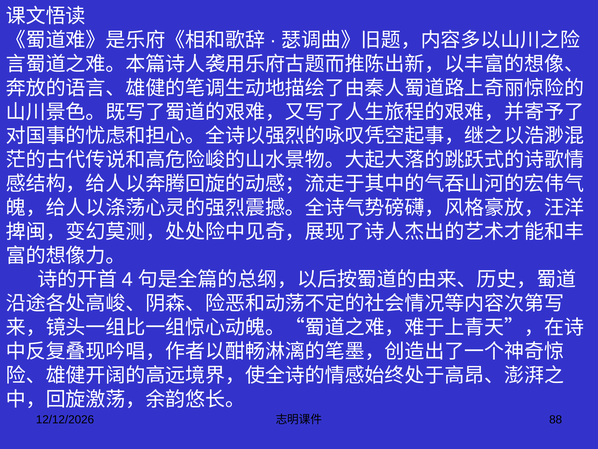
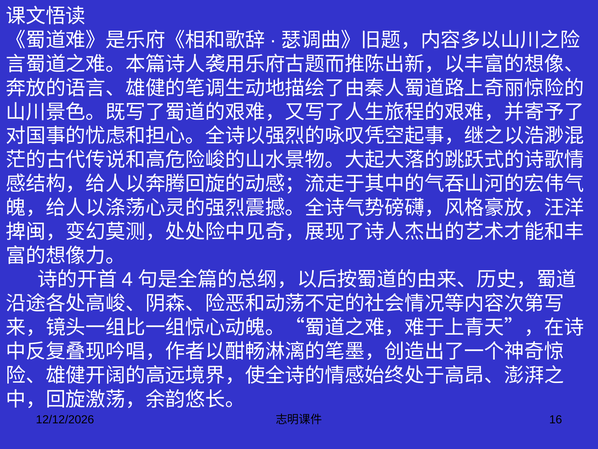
88: 88 -> 16 (556, 419)
